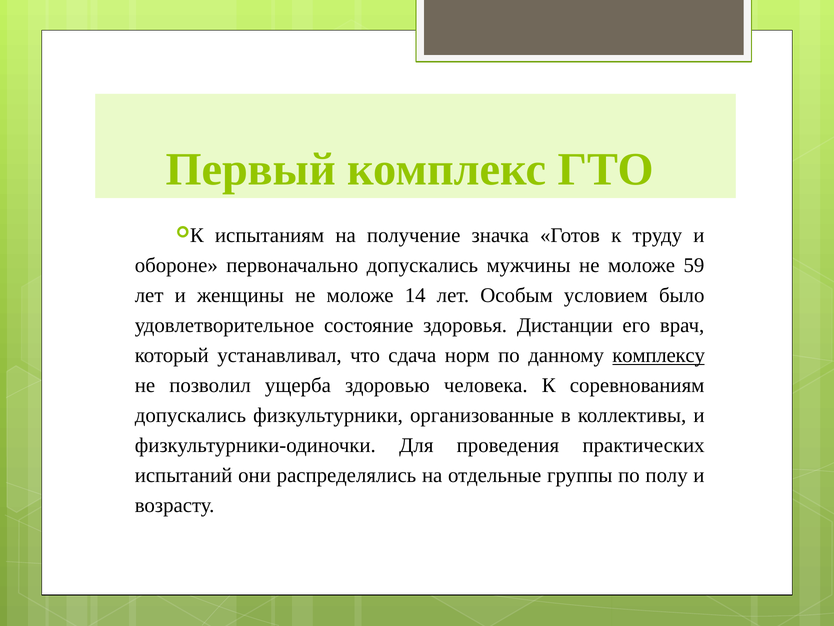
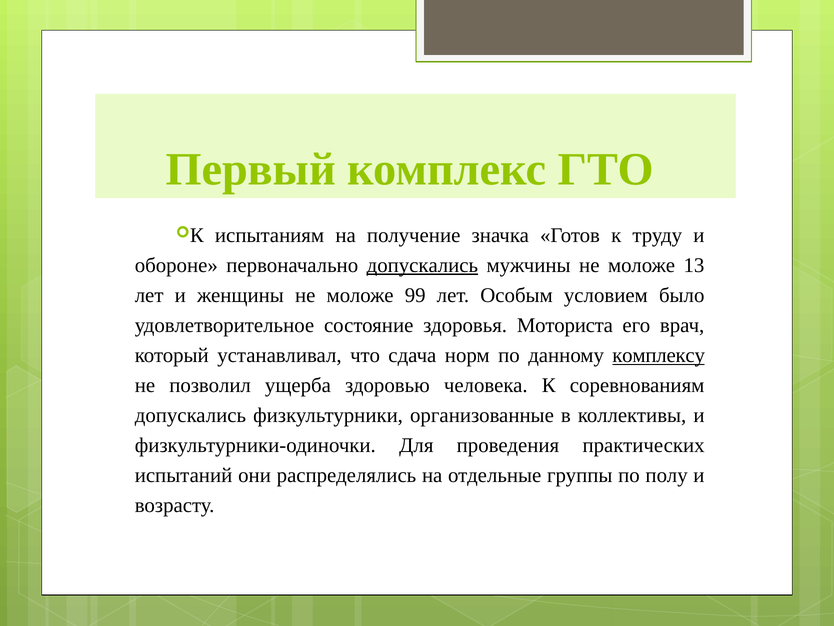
допускались underline: none -> present (422, 265)
59: 59 -> 13 (694, 265)
14: 14 -> 99 (415, 295)
Дистанции: Дистанции -> Моториста (565, 325)
